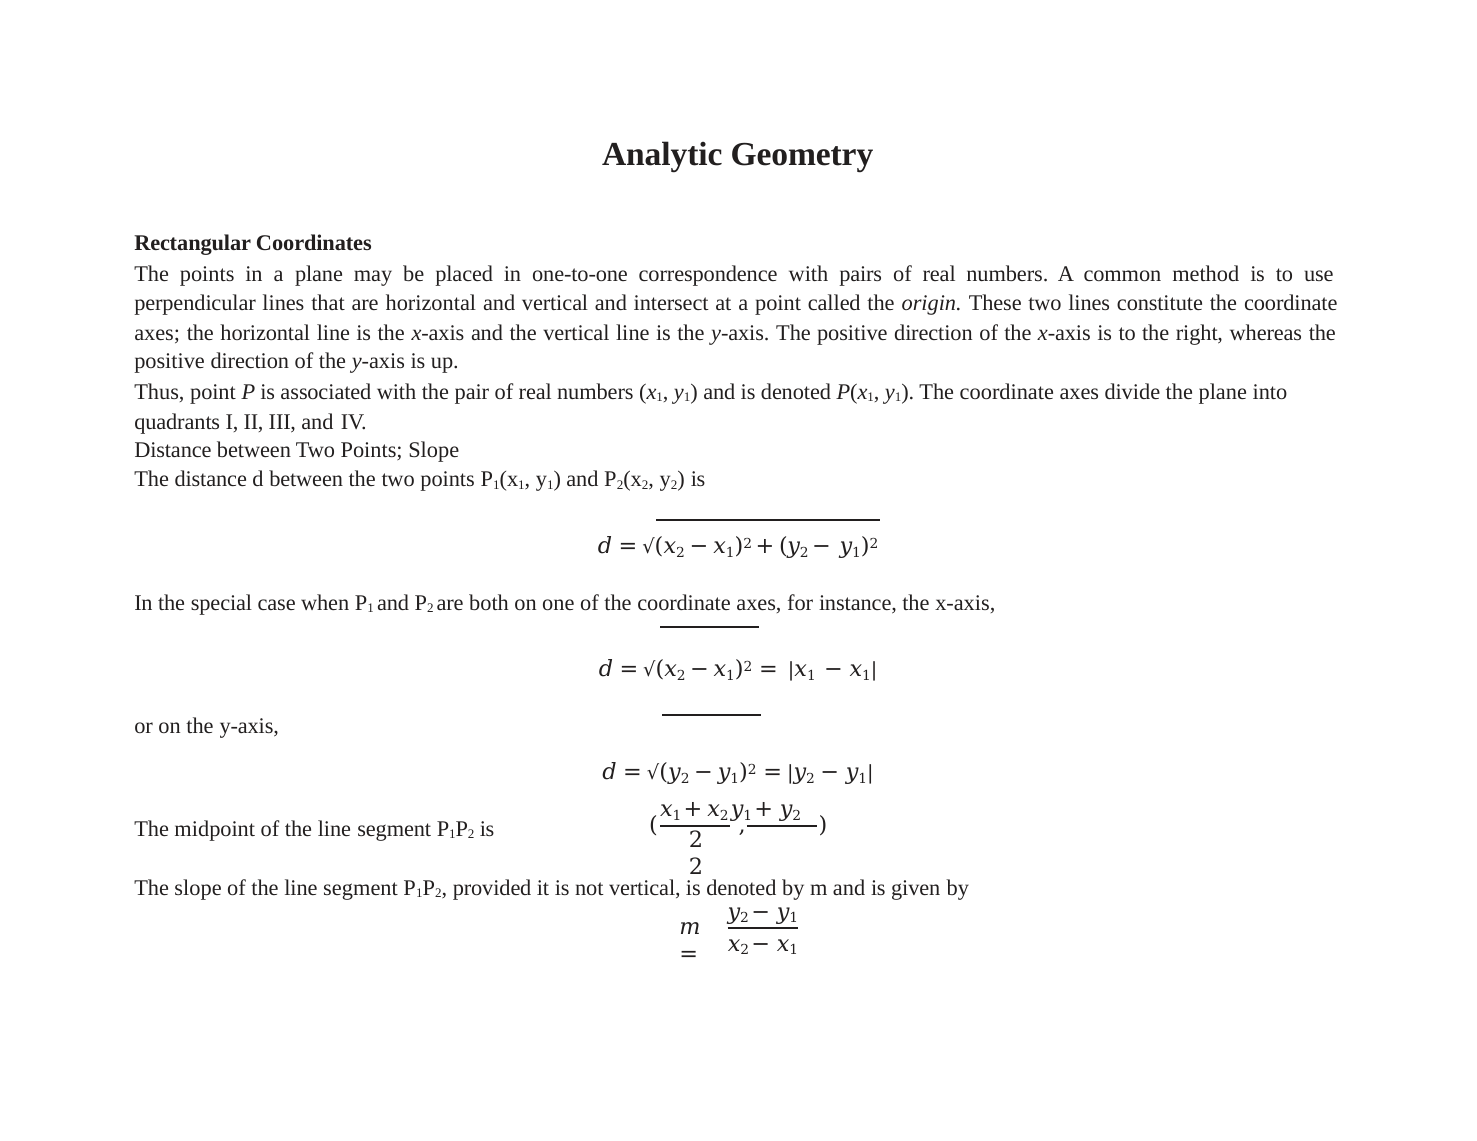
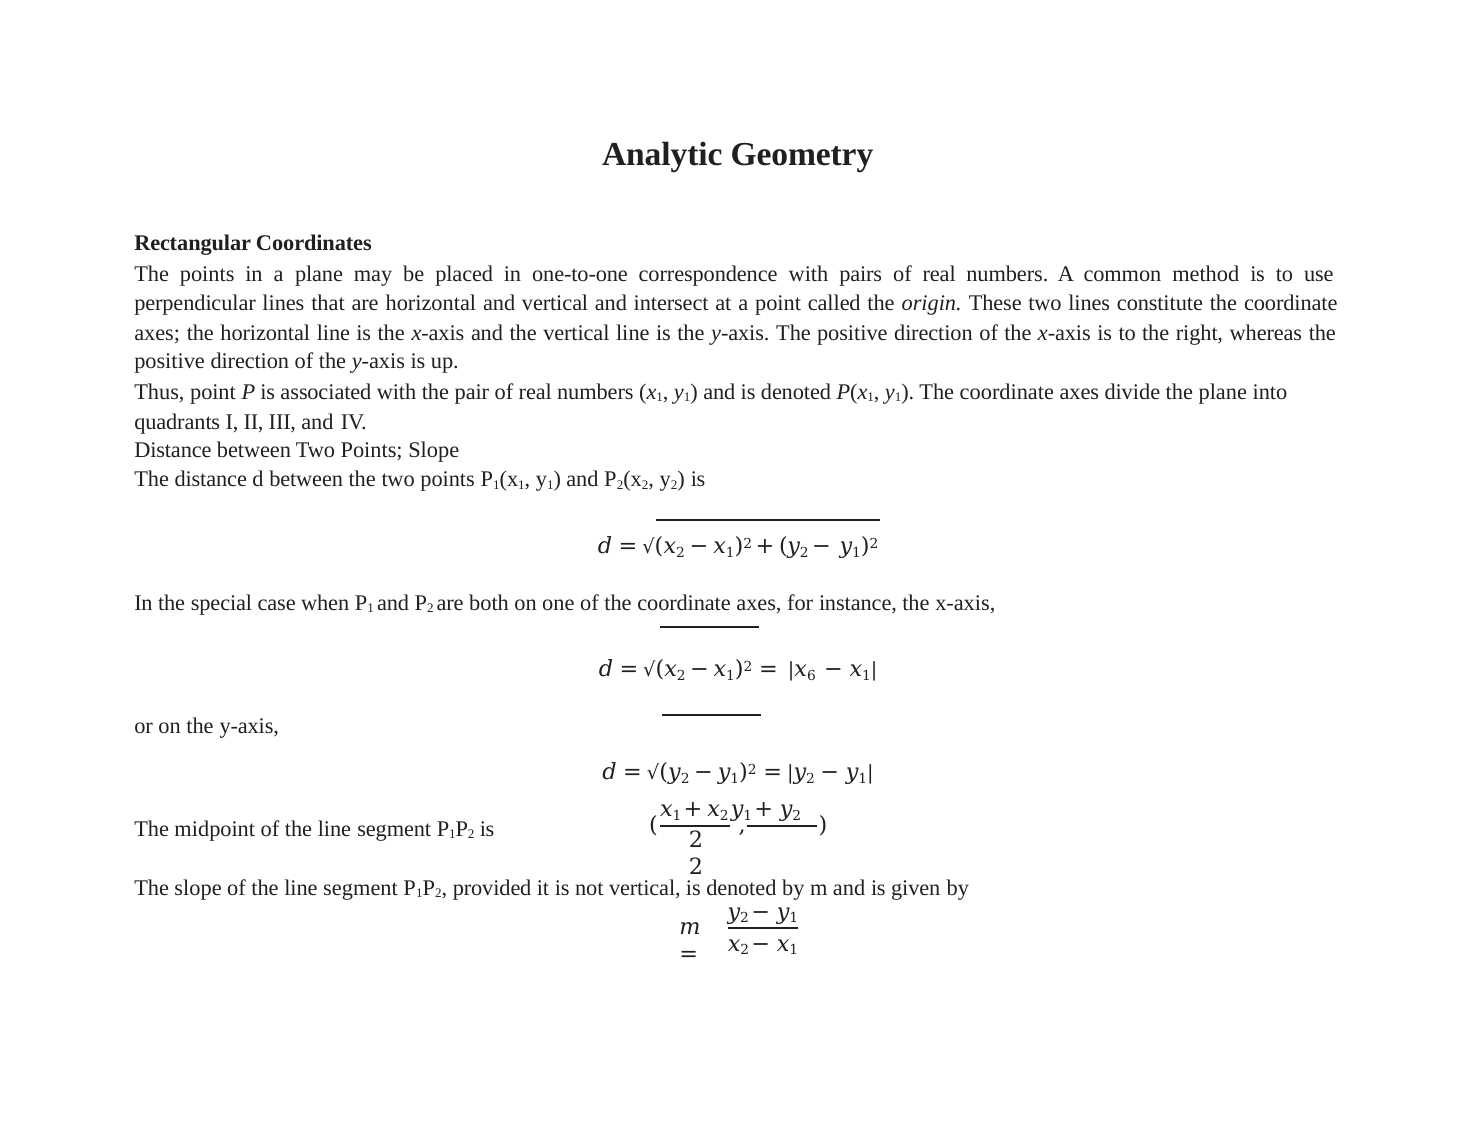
1: 1 -> 6 (811, 676)
